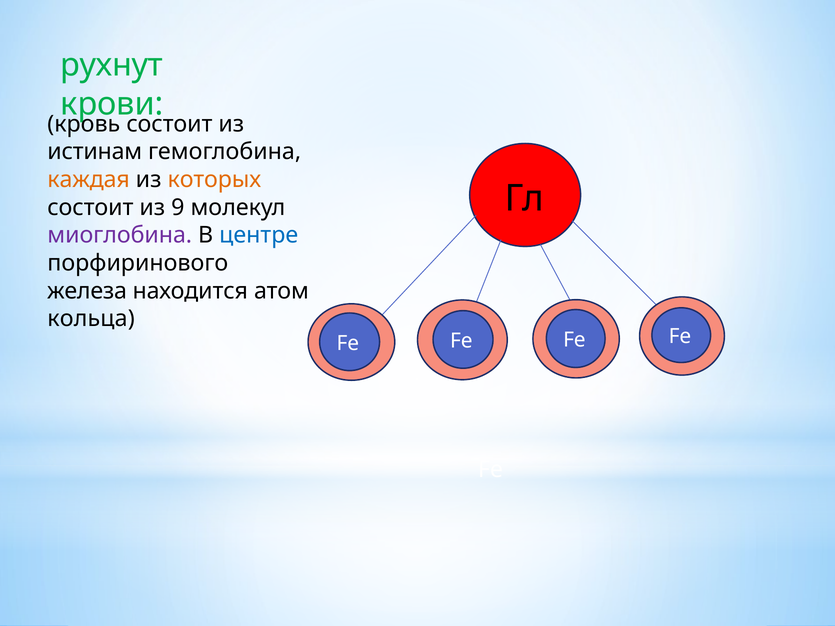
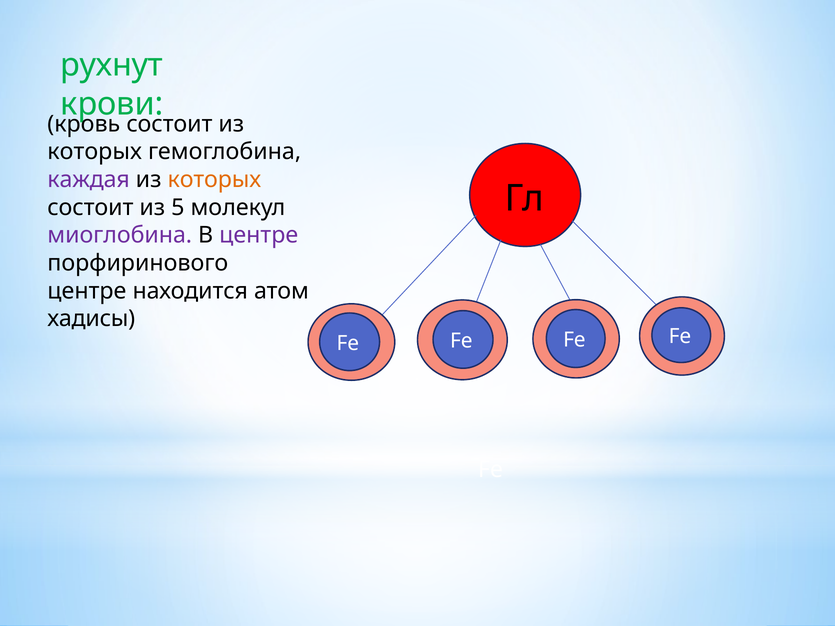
истинам: истинам -> которых (95, 152)
каждая colour: orange -> purple (89, 180)
9: 9 -> 5 (178, 208)
центре colour: blue -> purple (259, 235)
железа: железа -> центре (87, 291)
кольца: кольца -> хадисы (91, 319)
